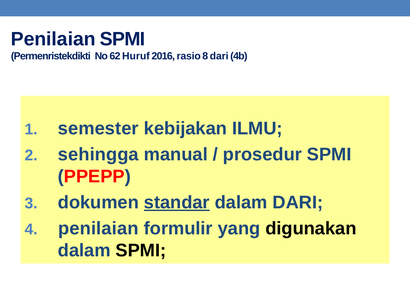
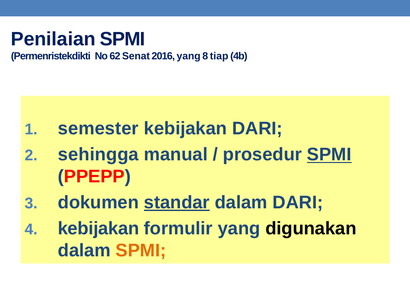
Huruf: Huruf -> Senat (136, 56)
2016 rasio: rasio -> yang (189, 56)
8 dari: dari -> tiap (219, 56)
kebijakan ILMU: ILMU -> DARI (257, 128)
SPMI underline: none -> present (329, 154)
penilaian: penilaian -> kebijakan (98, 228)
SPMI colour: black -> orange (141, 250)
